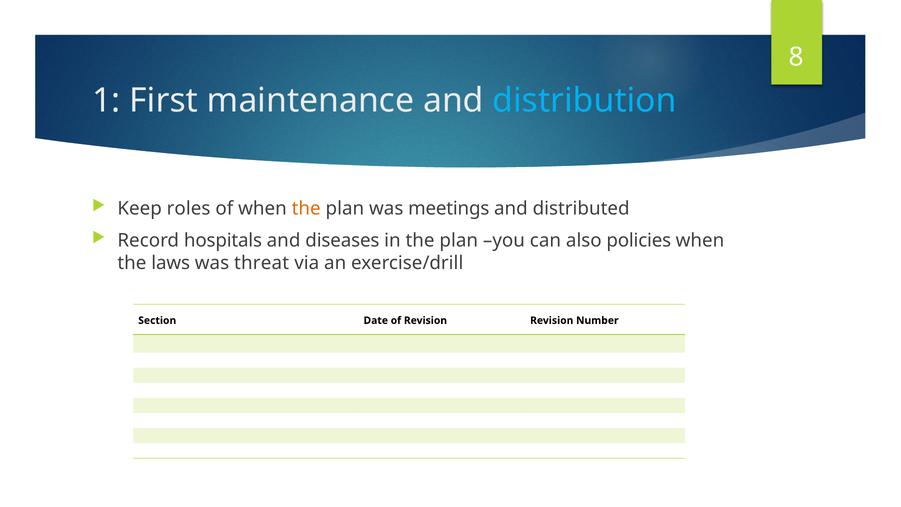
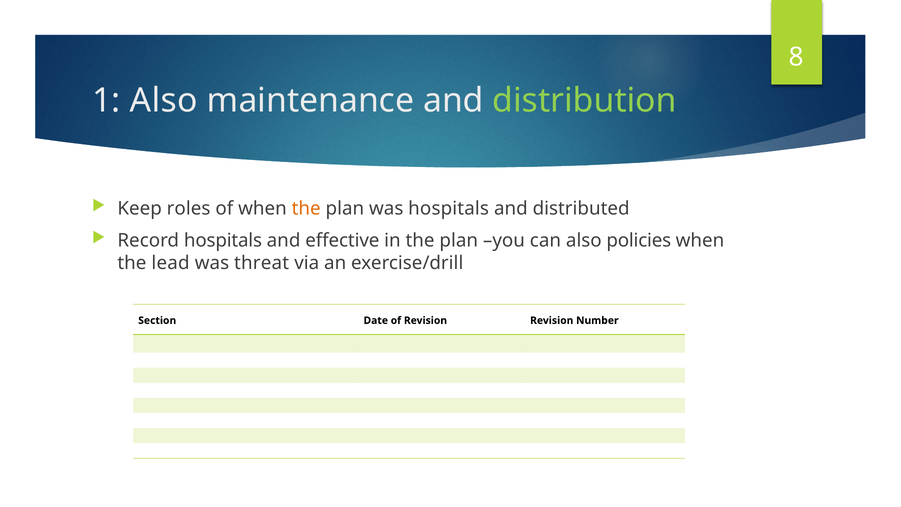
1 First: First -> Also (164, 100)
distribution colour: light blue -> light green (585, 100)
was meetings: meetings -> hospitals (449, 208)
diseases: diseases -> effective (342, 240)
laws: laws -> lead (171, 263)
